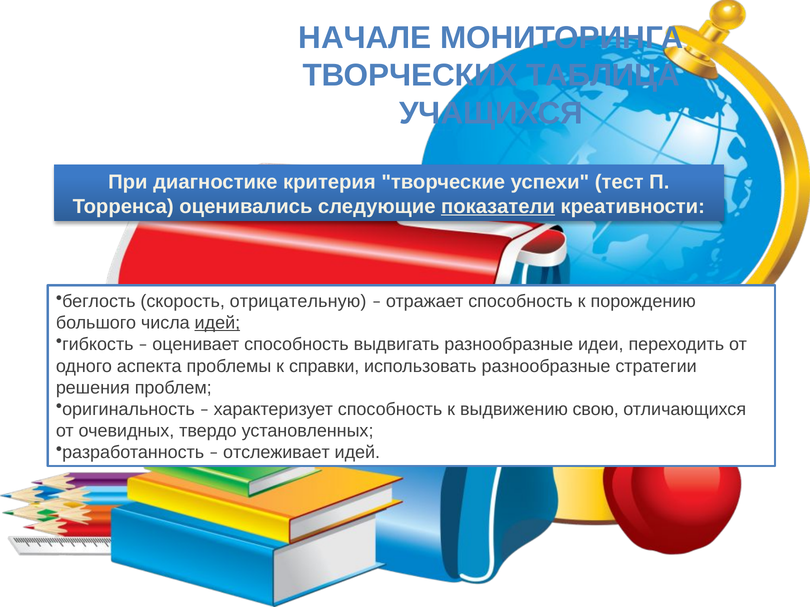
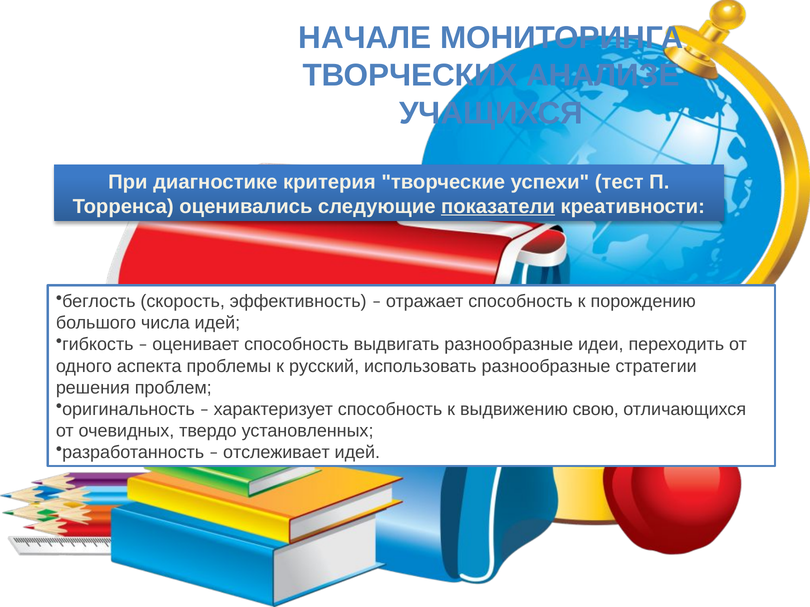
ТАБЛИЦА: ТАБЛИЦА -> АНАЛИЗЕ (603, 76)
отрицательную: отрицательную -> эффективность (298, 302)
идей underline: present -> none (217, 323)
справки: справки -> русский (324, 366)
